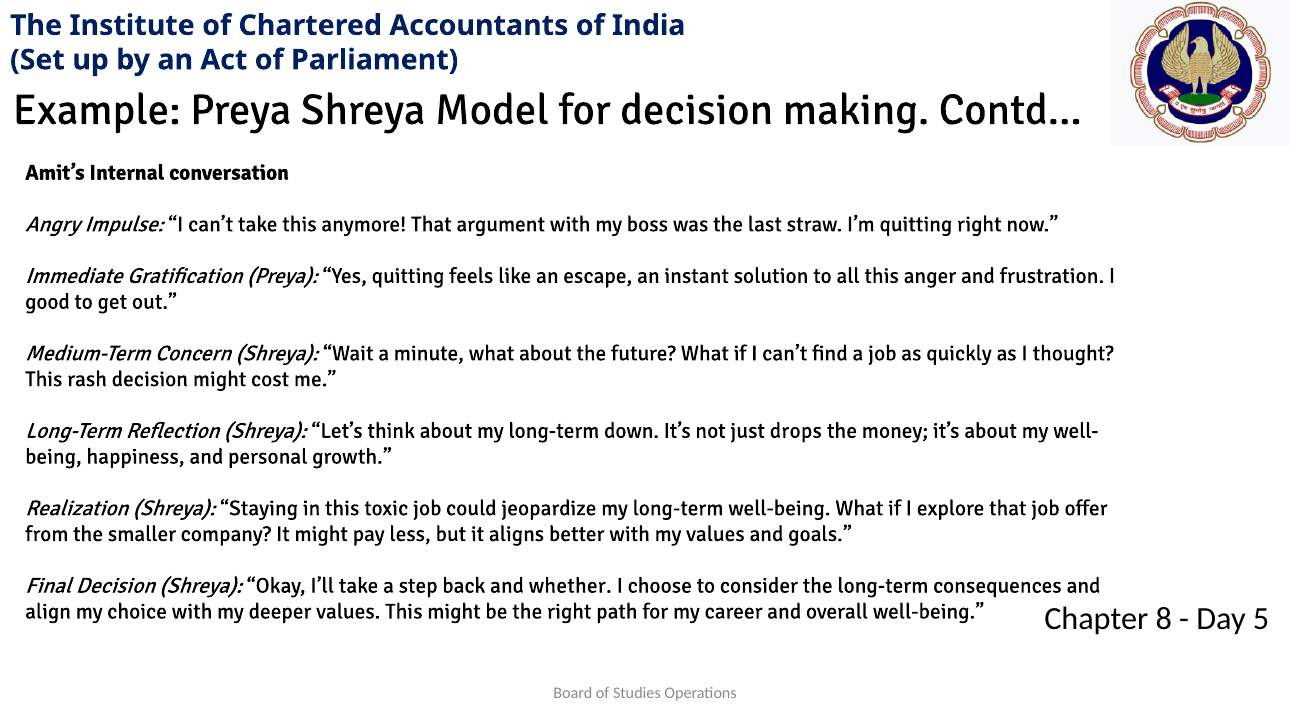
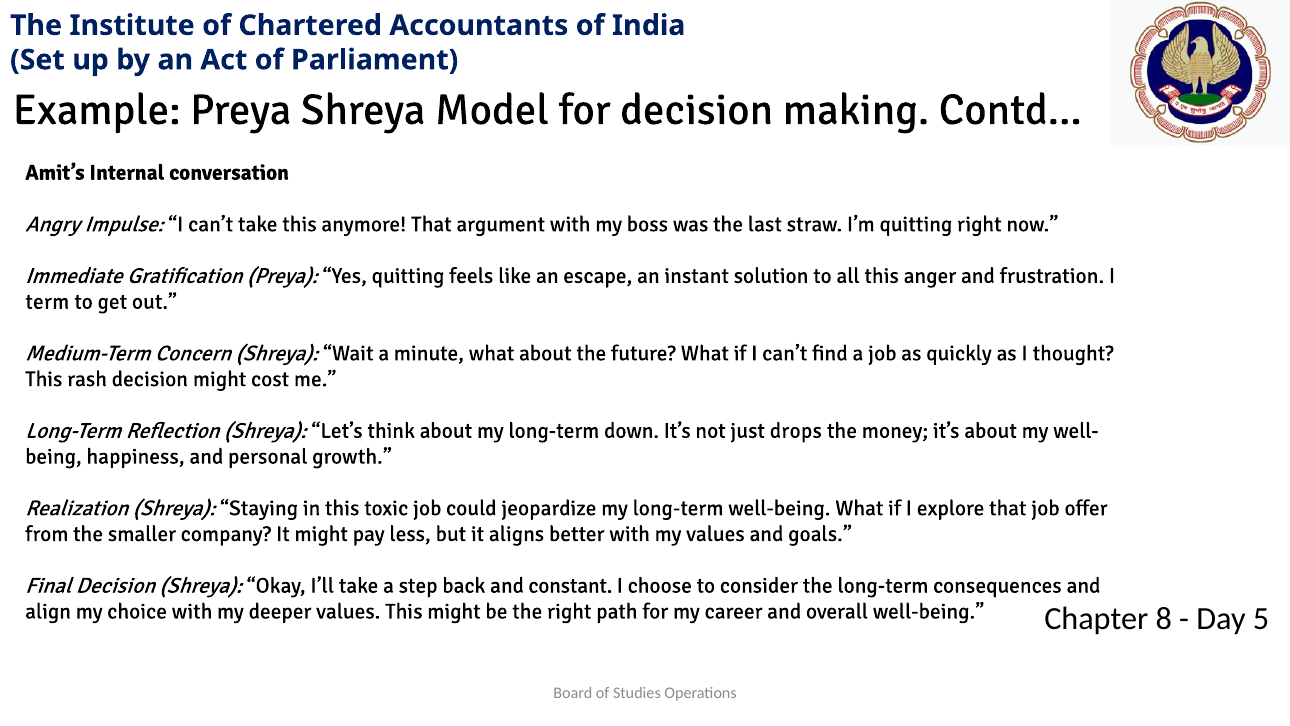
good: good -> term (47, 301)
whether: whether -> constant (570, 585)
